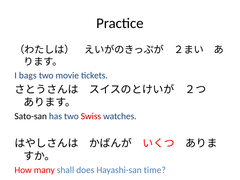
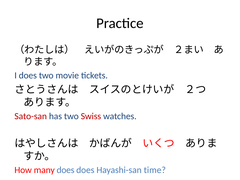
I bags: bags -> does (28, 75)
Sato-san colour: black -> red (31, 116)
many shall: shall -> does (66, 170)
